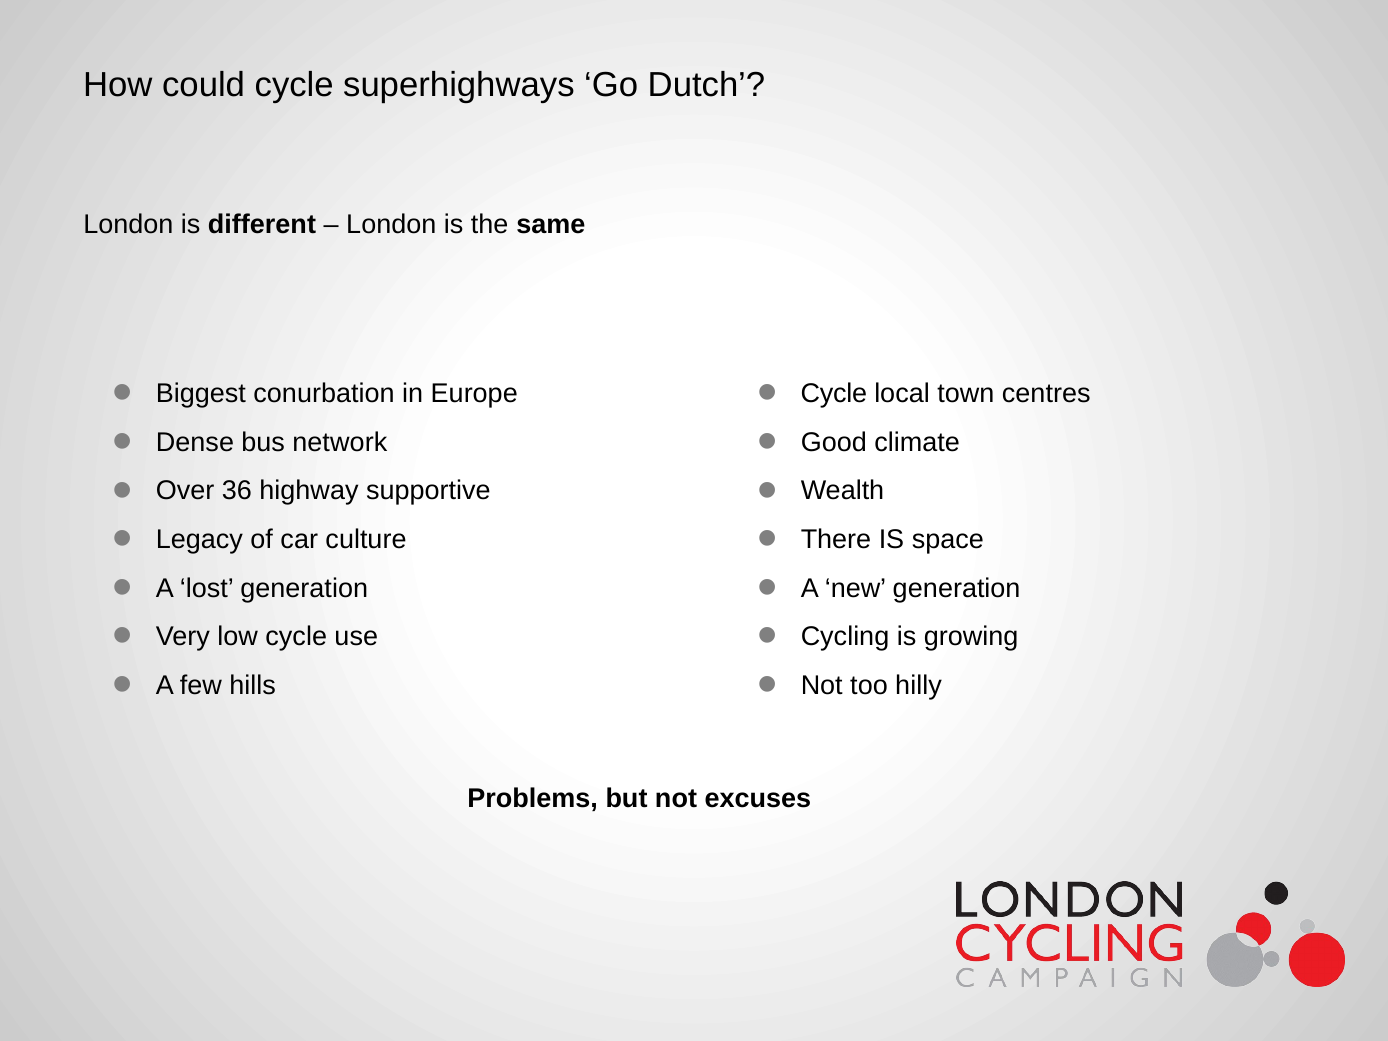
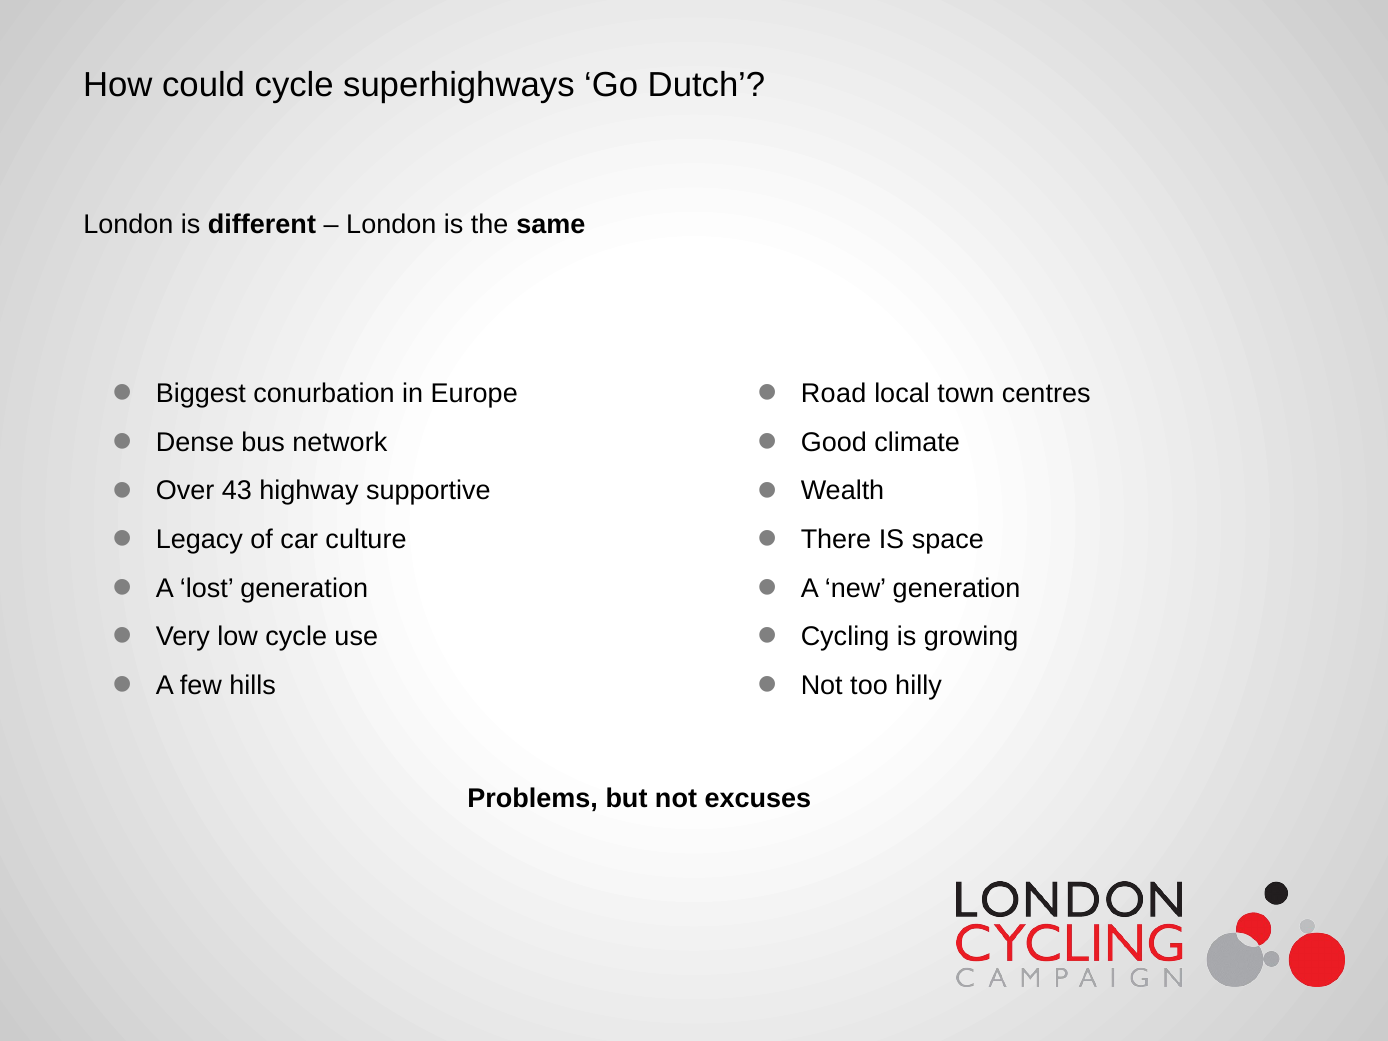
Cycle: Cycle -> Road (834, 394)
36: 36 -> 43 (237, 491)
